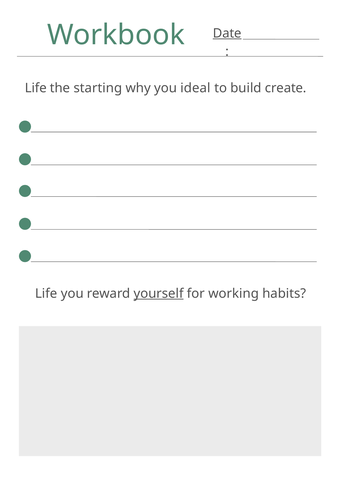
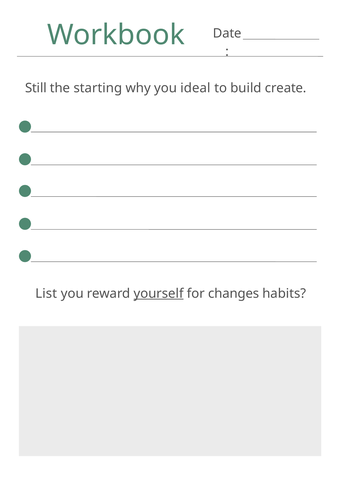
Date underline: present -> none (227, 33)
Life: Life -> Still (36, 88)
Life: Life -> List (46, 294)
working: working -> changes (234, 294)
